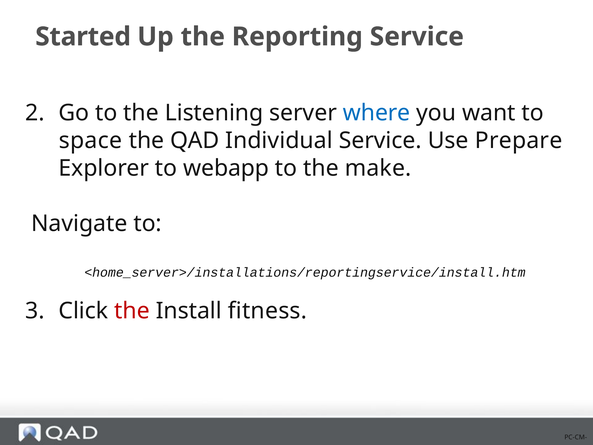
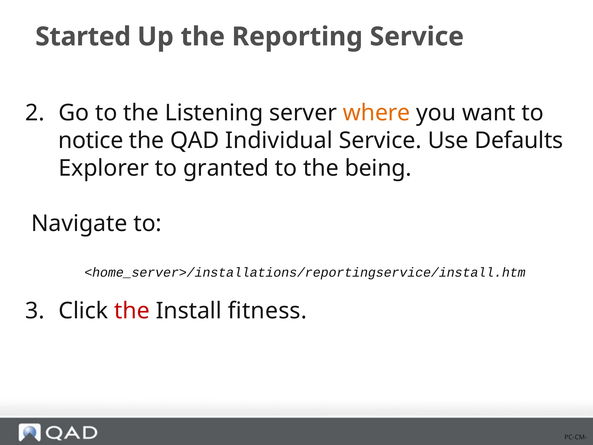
where colour: blue -> orange (377, 113)
space: space -> notice (91, 140)
Prepare: Prepare -> Defaults (519, 140)
webapp: webapp -> granted (226, 168)
make: make -> being (378, 168)
